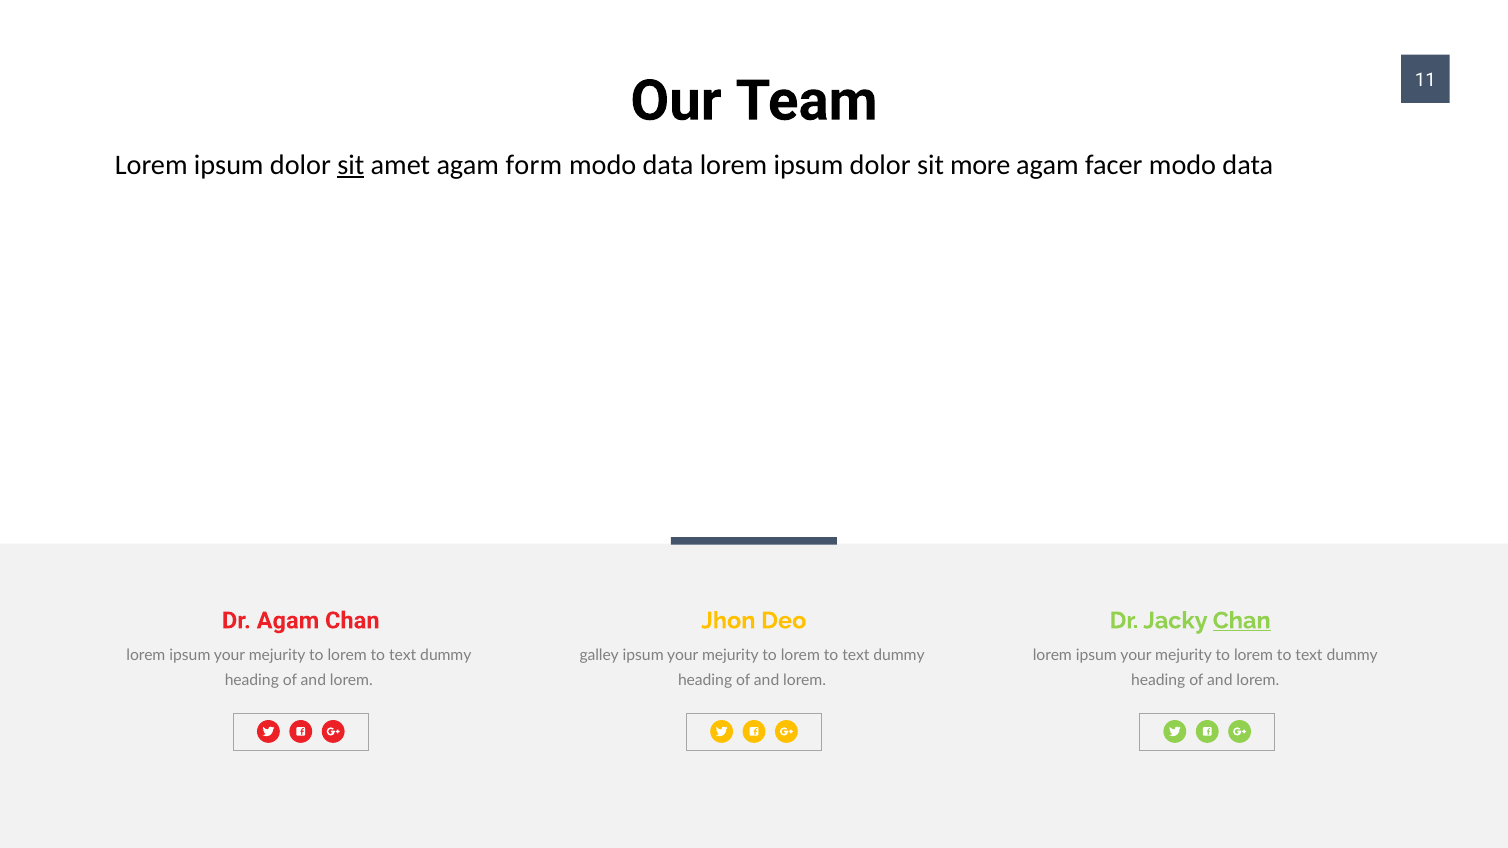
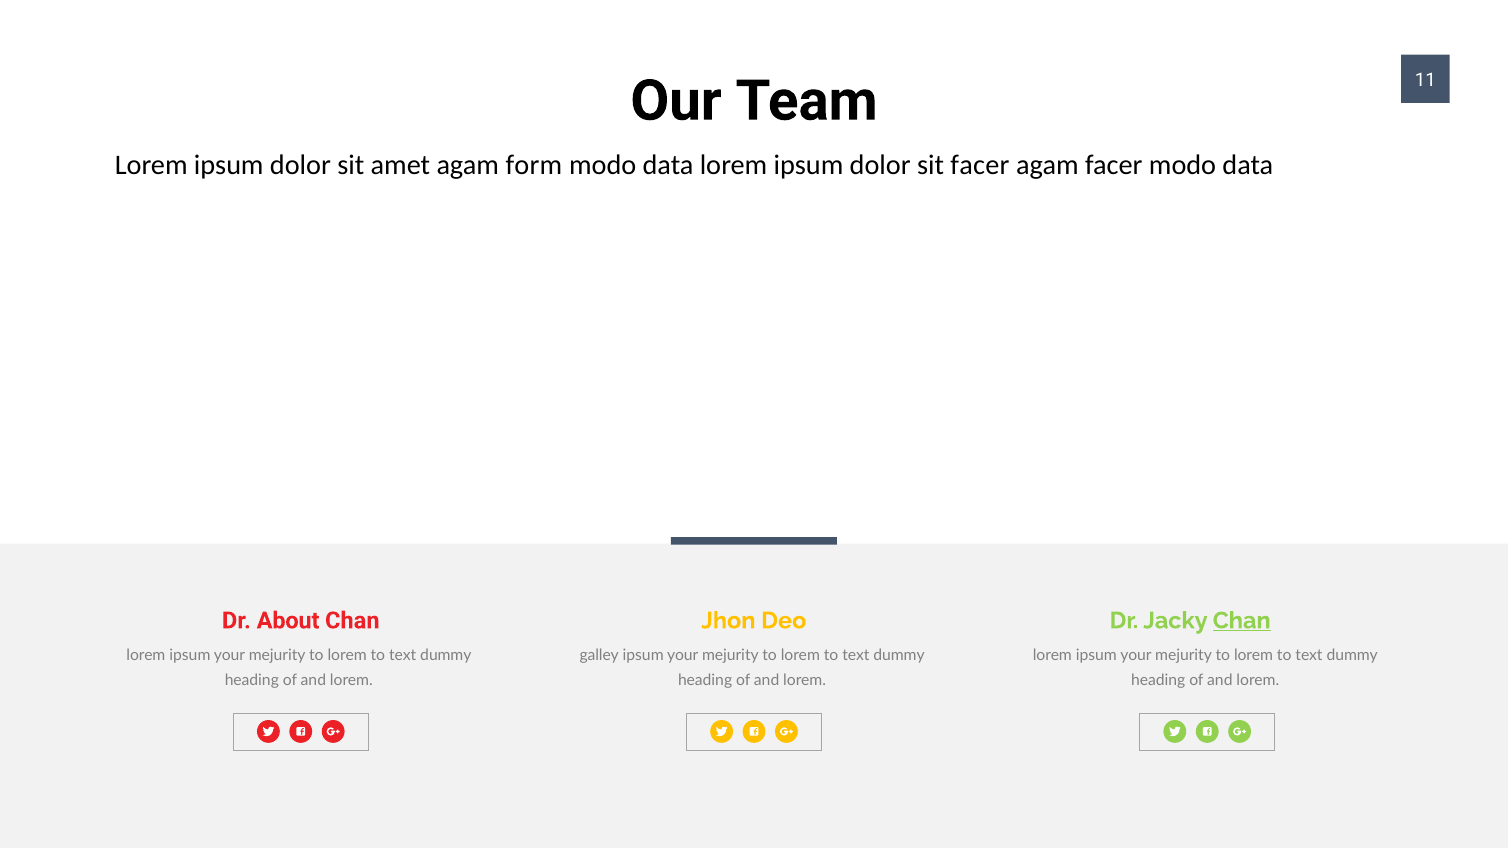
sit underline: present -> none (351, 165)
sit more: more -> facer (980, 165)
Dr Agam: Agam -> About (288, 621)
